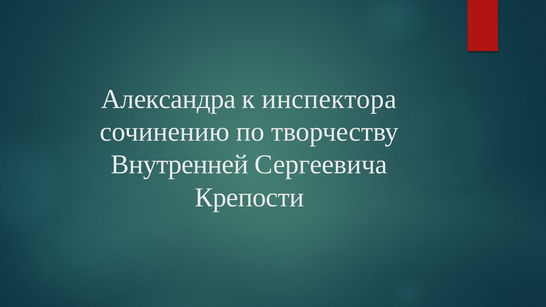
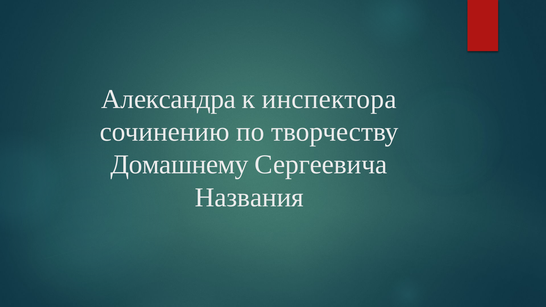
Внутренней: Внутренней -> Домашнему (180, 165)
Крепости: Крепости -> Названия (249, 197)
